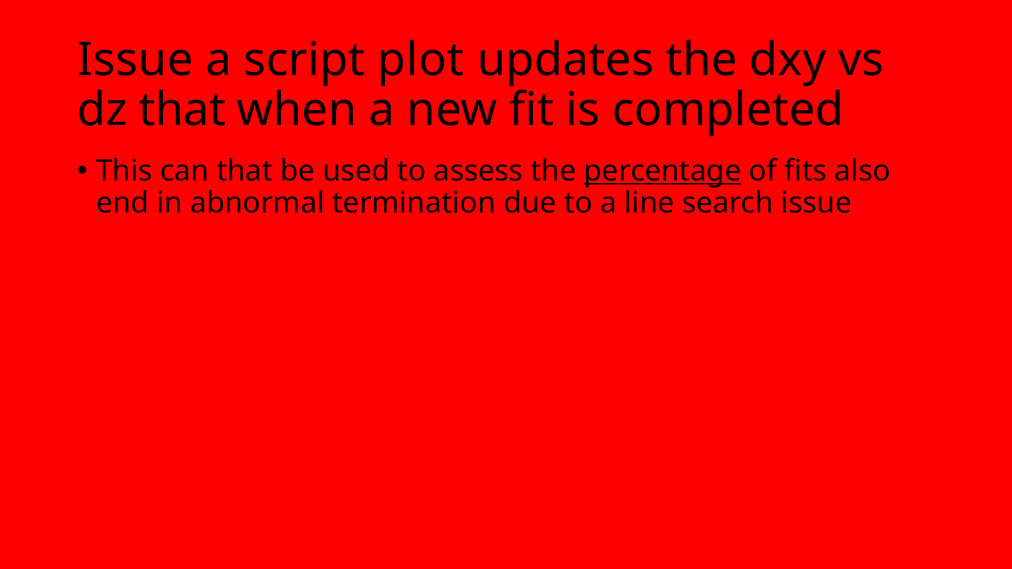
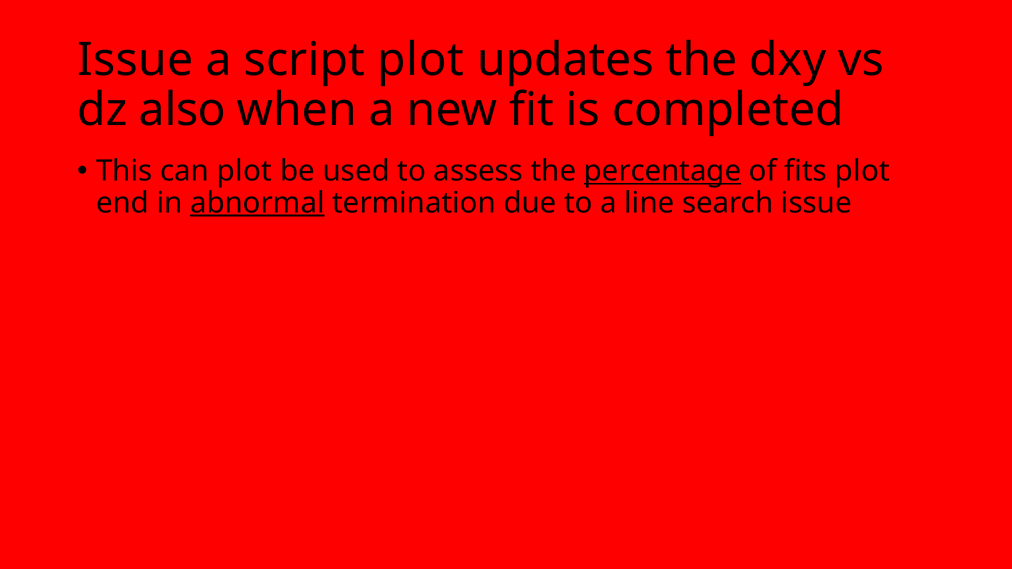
dz that: that -> also (182, 110)
can that: that -> plot (244, 171)
fits also: also -> plot (862, 171)
abnormal underline: none -> present (257, 203)
